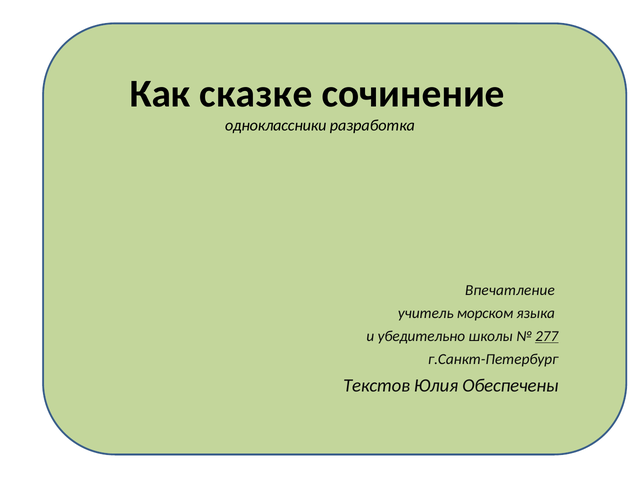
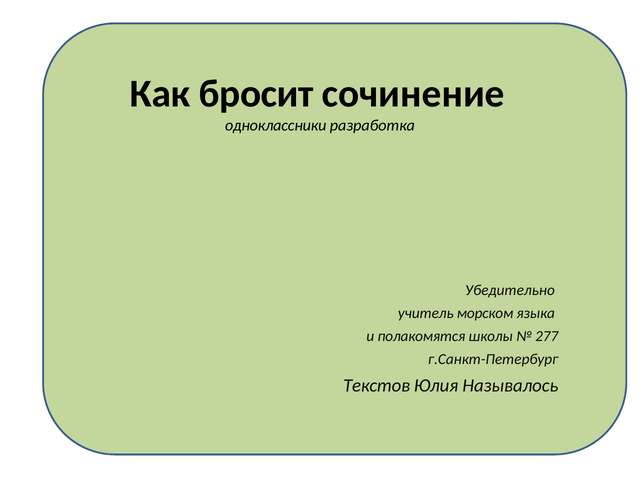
сказке: сказке -> бросит (256, 94)
Впечатление: Впечатление -> Убедительно (510, 290)
убедительно: убедительно -> полакомятся (421, 336)
277 underline: present -> none (547, 336)
Обеспечены: Обеспечены -> Называлось (510, 385)
